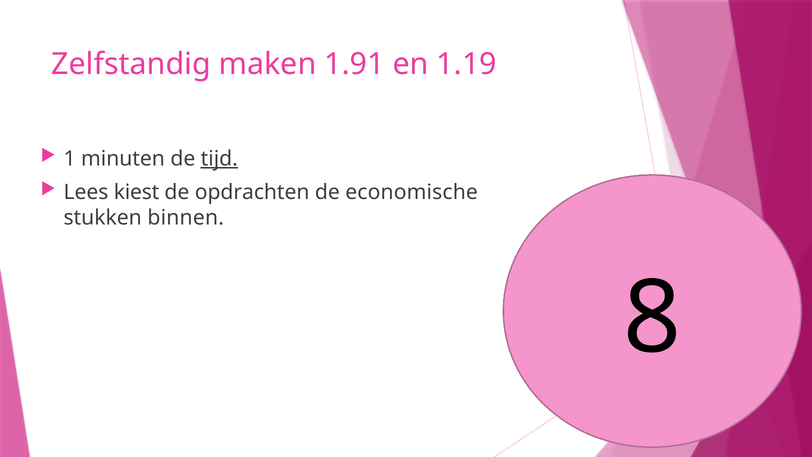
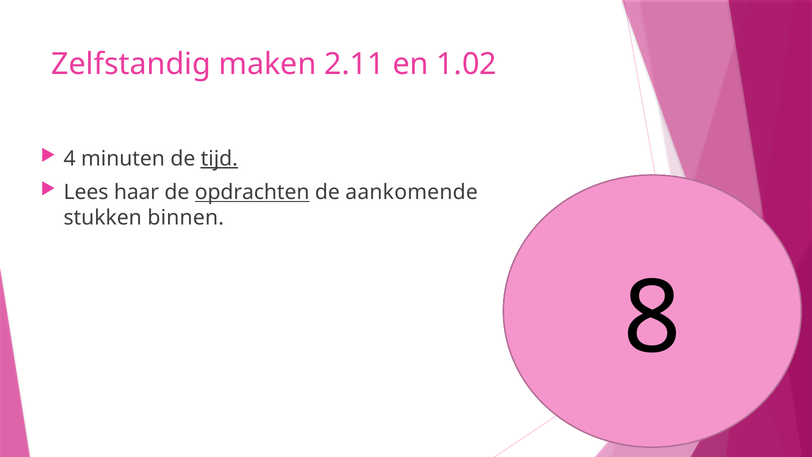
1.91: 1.91 -> 2.11 (355, 64)
1.19: 1.19 -> 1.02 (467, 64)
1: 1 -> 4 (70, 158)
kiest: kiest -> haar (137, 192)
opdrachten underline: none -> present (252, 192)
economische: economische -> aankomende (412, 192)
